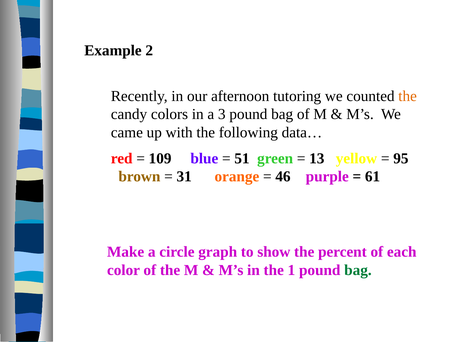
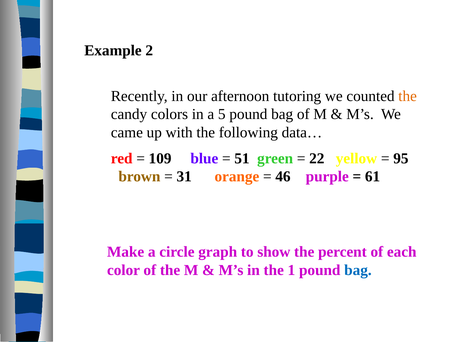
3: 3 -> 5 (222, 114)
13: 13 -> 22 (317, 158)
bag colour: green -> blue (358, 270)
